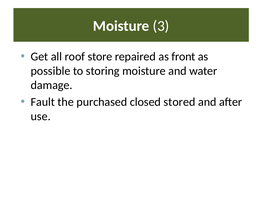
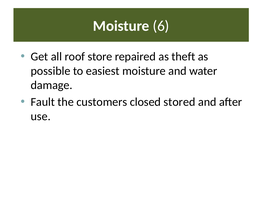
3: 3 -> 6 (161, 26)
front: front -> theft (183, 56)
storing: storing -> easiest (103, 71)
purchased: purchased -> customers (102, 102)
